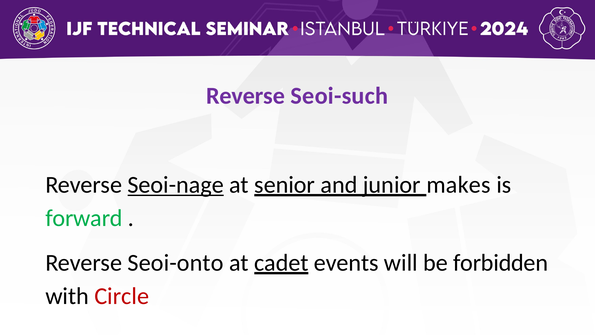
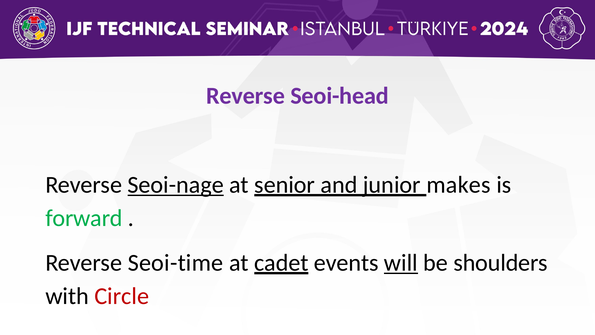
Seoi-such: Seoi-such -> Seoi-head (340, 96)
Seoi-onto: Seoi-onto -> Seoi-time (176, 263)
will underline: none -> present (401, 263)
forbidden: forbidden -> shoulders (501, 263)
